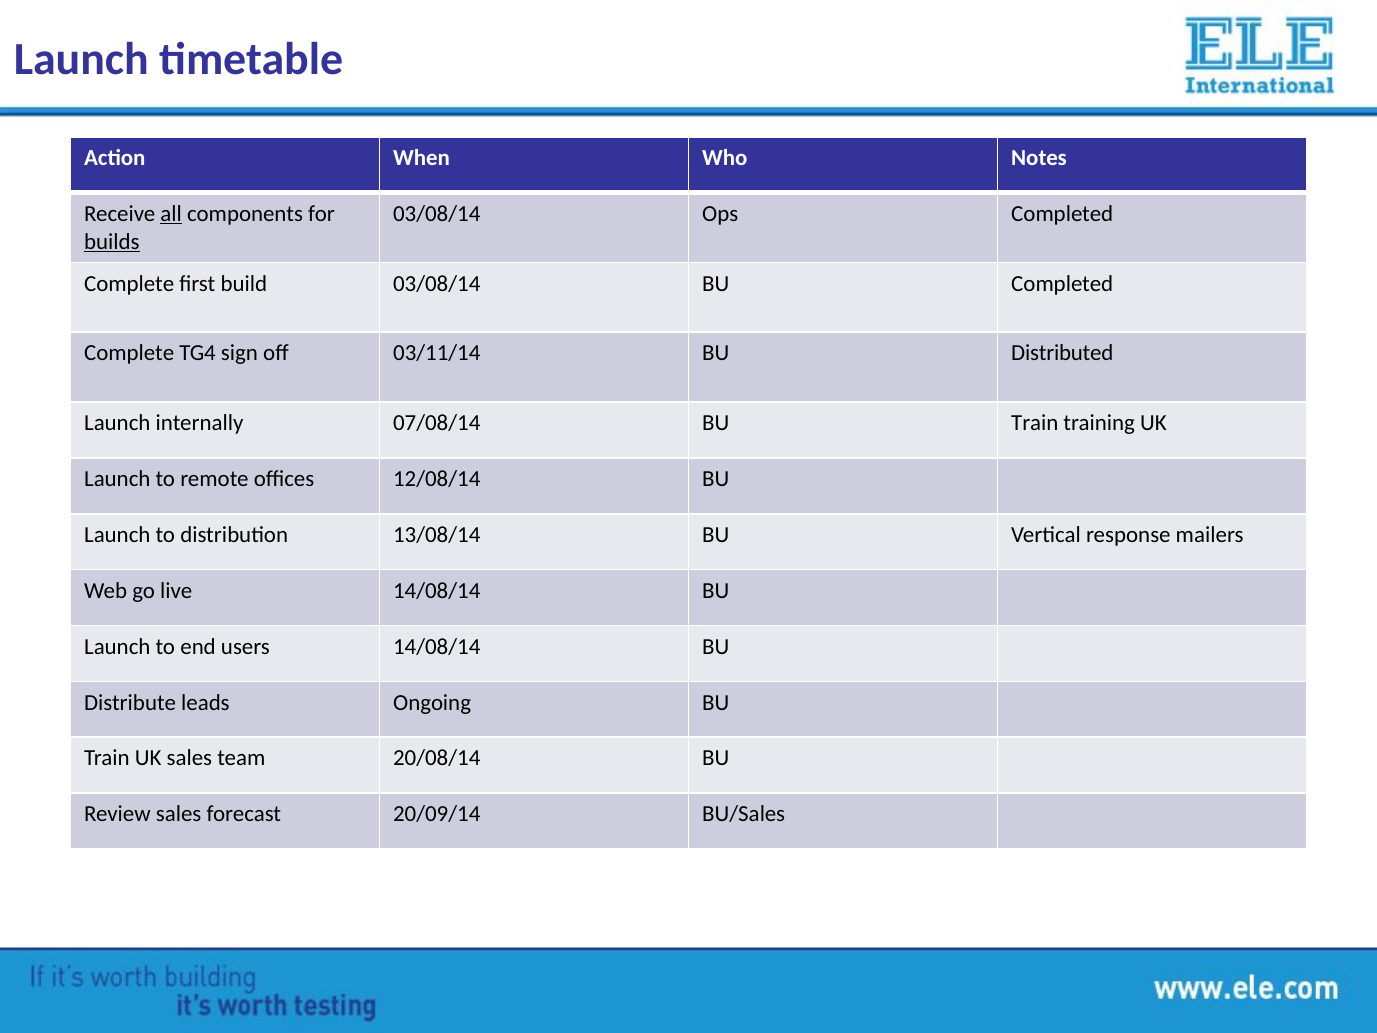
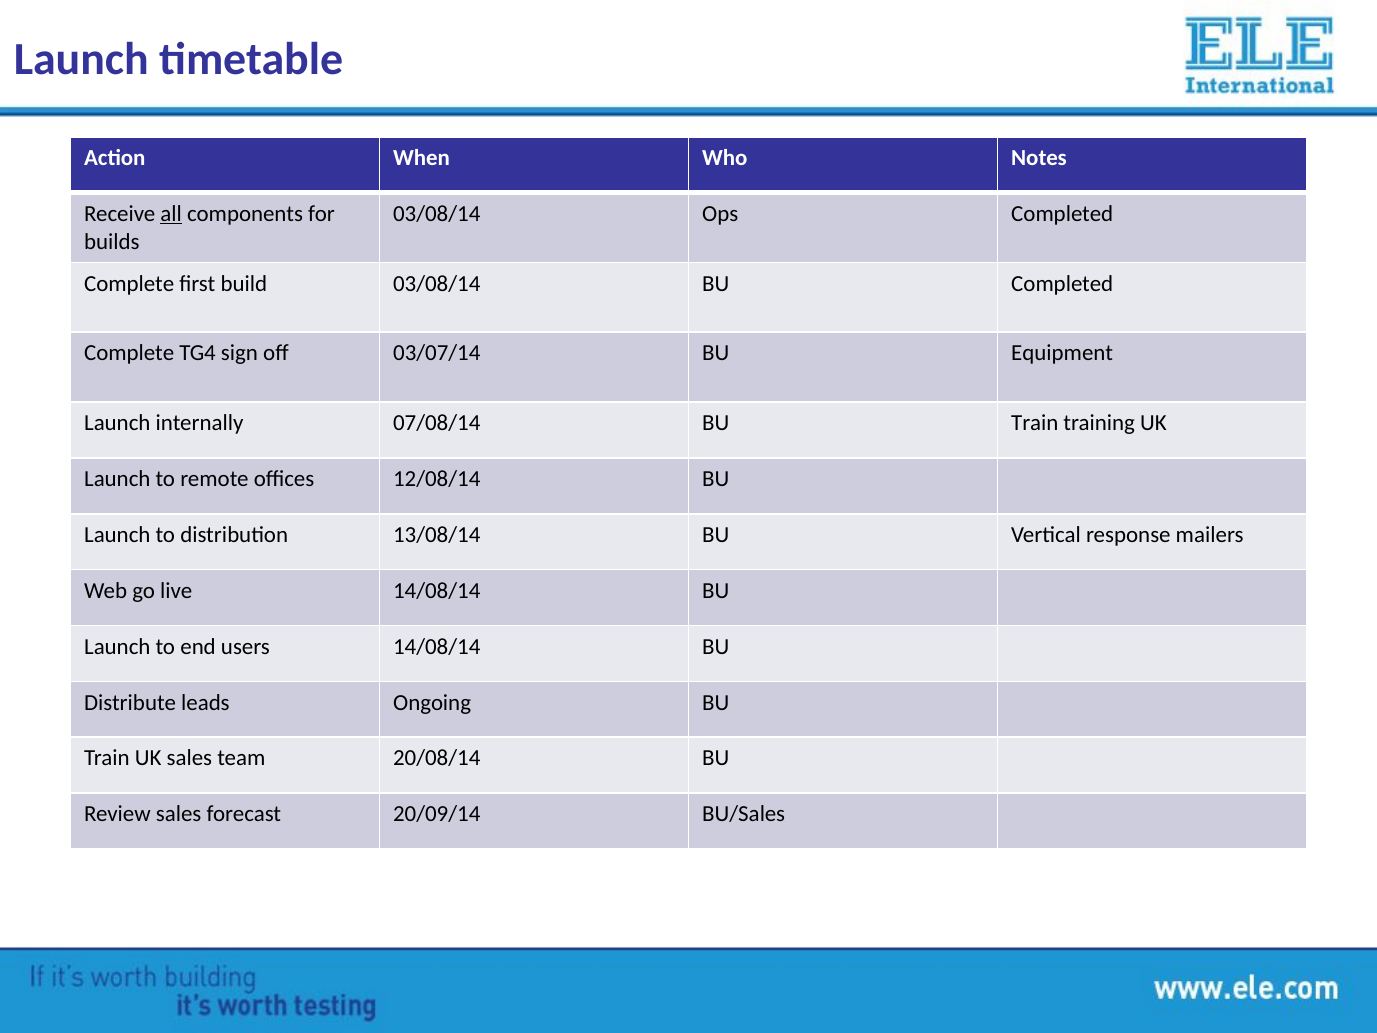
builds underline: present -> none (112, 242)
03/11/14: 03/11/14 -> 03/07/14 (437, 353)
Distributed: Distributed -> Equipment (1062, 353)
